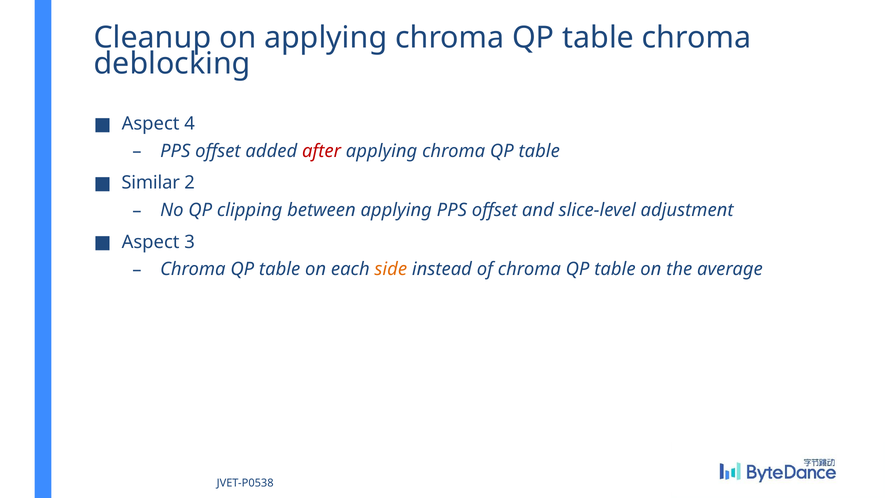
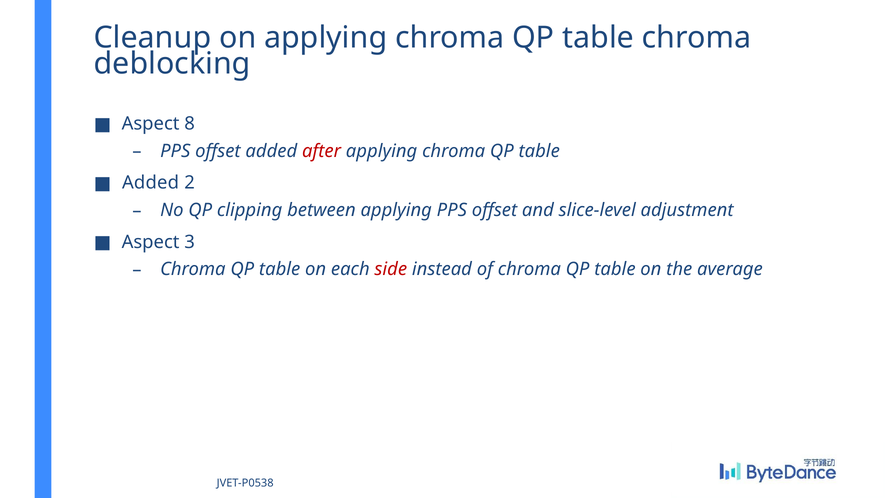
4: 4 -> 8 (190, 124)
Similar: Similar -> Added (150, 183)
side colour: orange -> red (391, 269)
